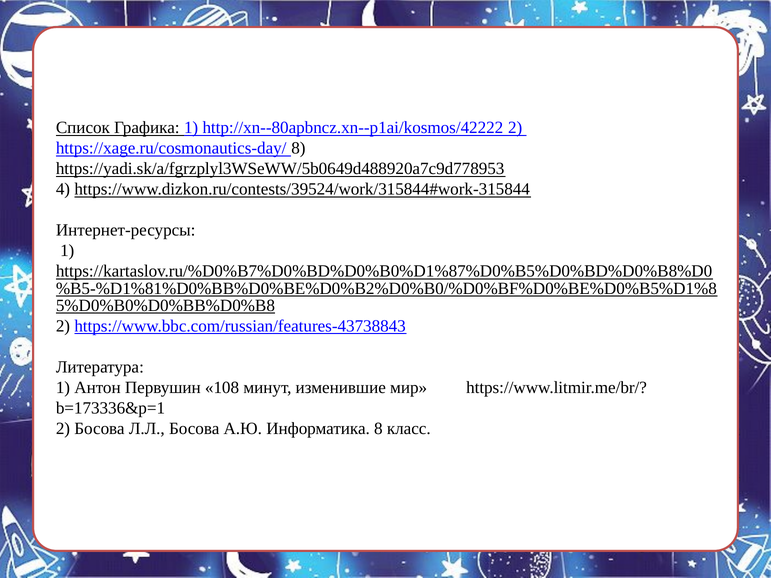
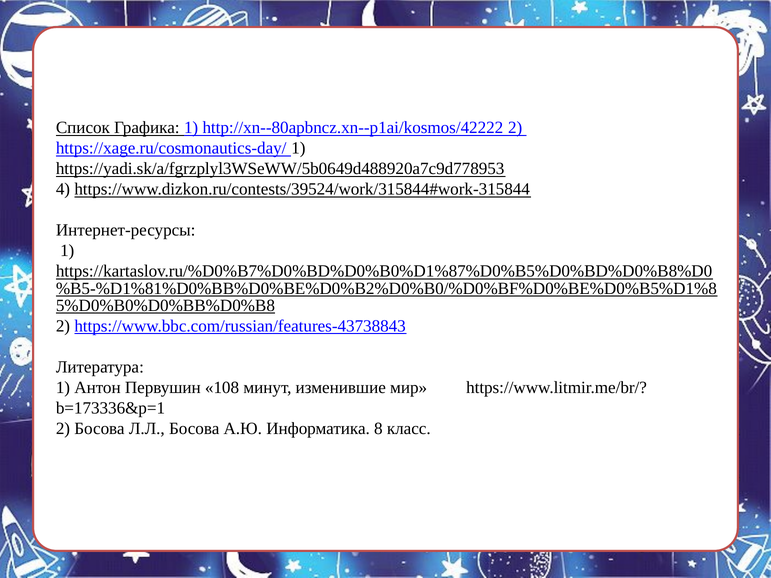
https://xage.ru/cosmonautics-day/ 8: 8 -> 1 (298, 148)
